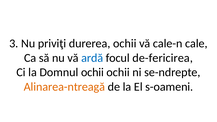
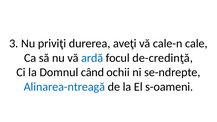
durerea ochii: ochii -> aveţi (125, 43)
de-fericirea: de-fericirea -> de-credinţă (163, 58)
Domnul ochii: ochii -> când (92, 72)
Alinarea-ntreagă colour: orange -> blue (64, 87)
